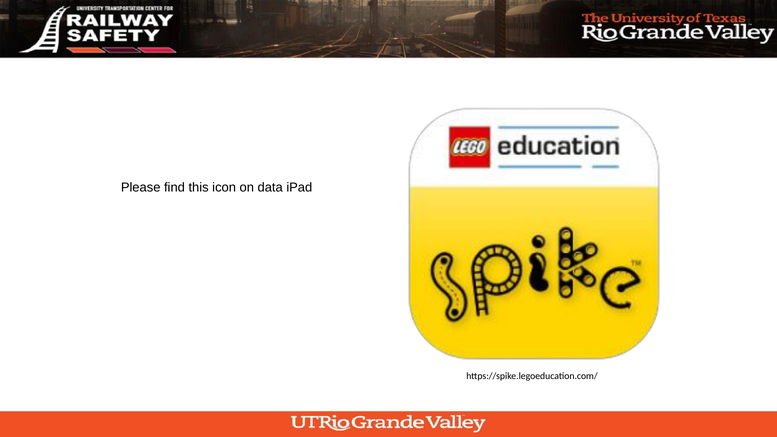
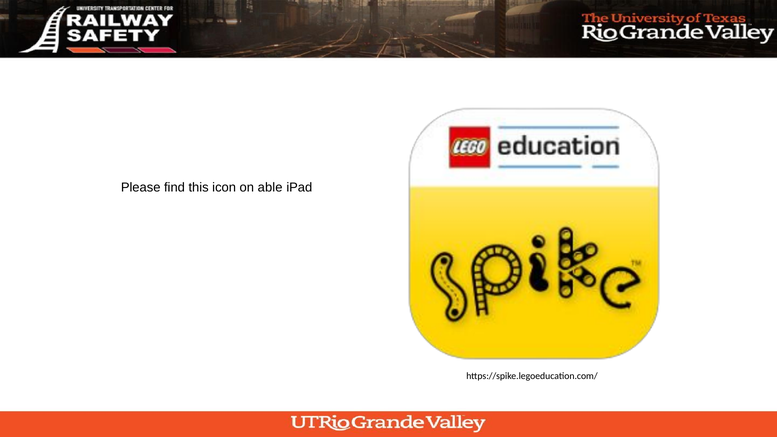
data: data -> able (270, 187)
